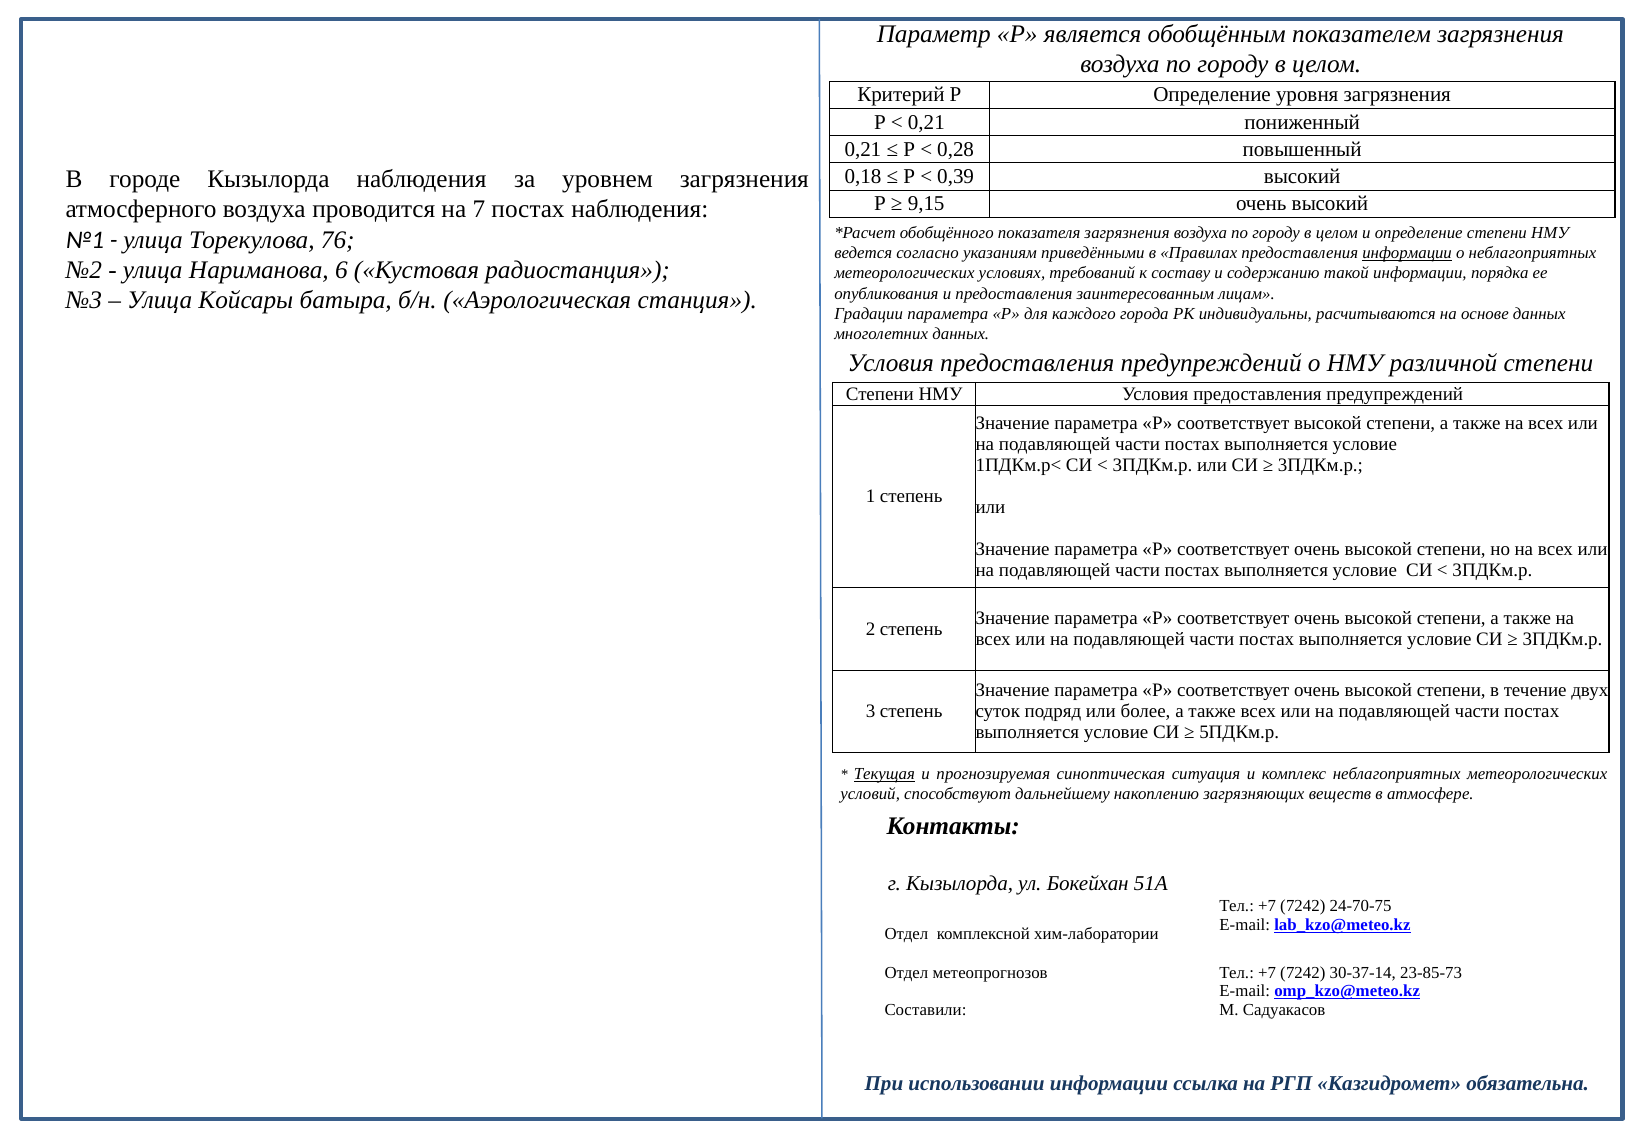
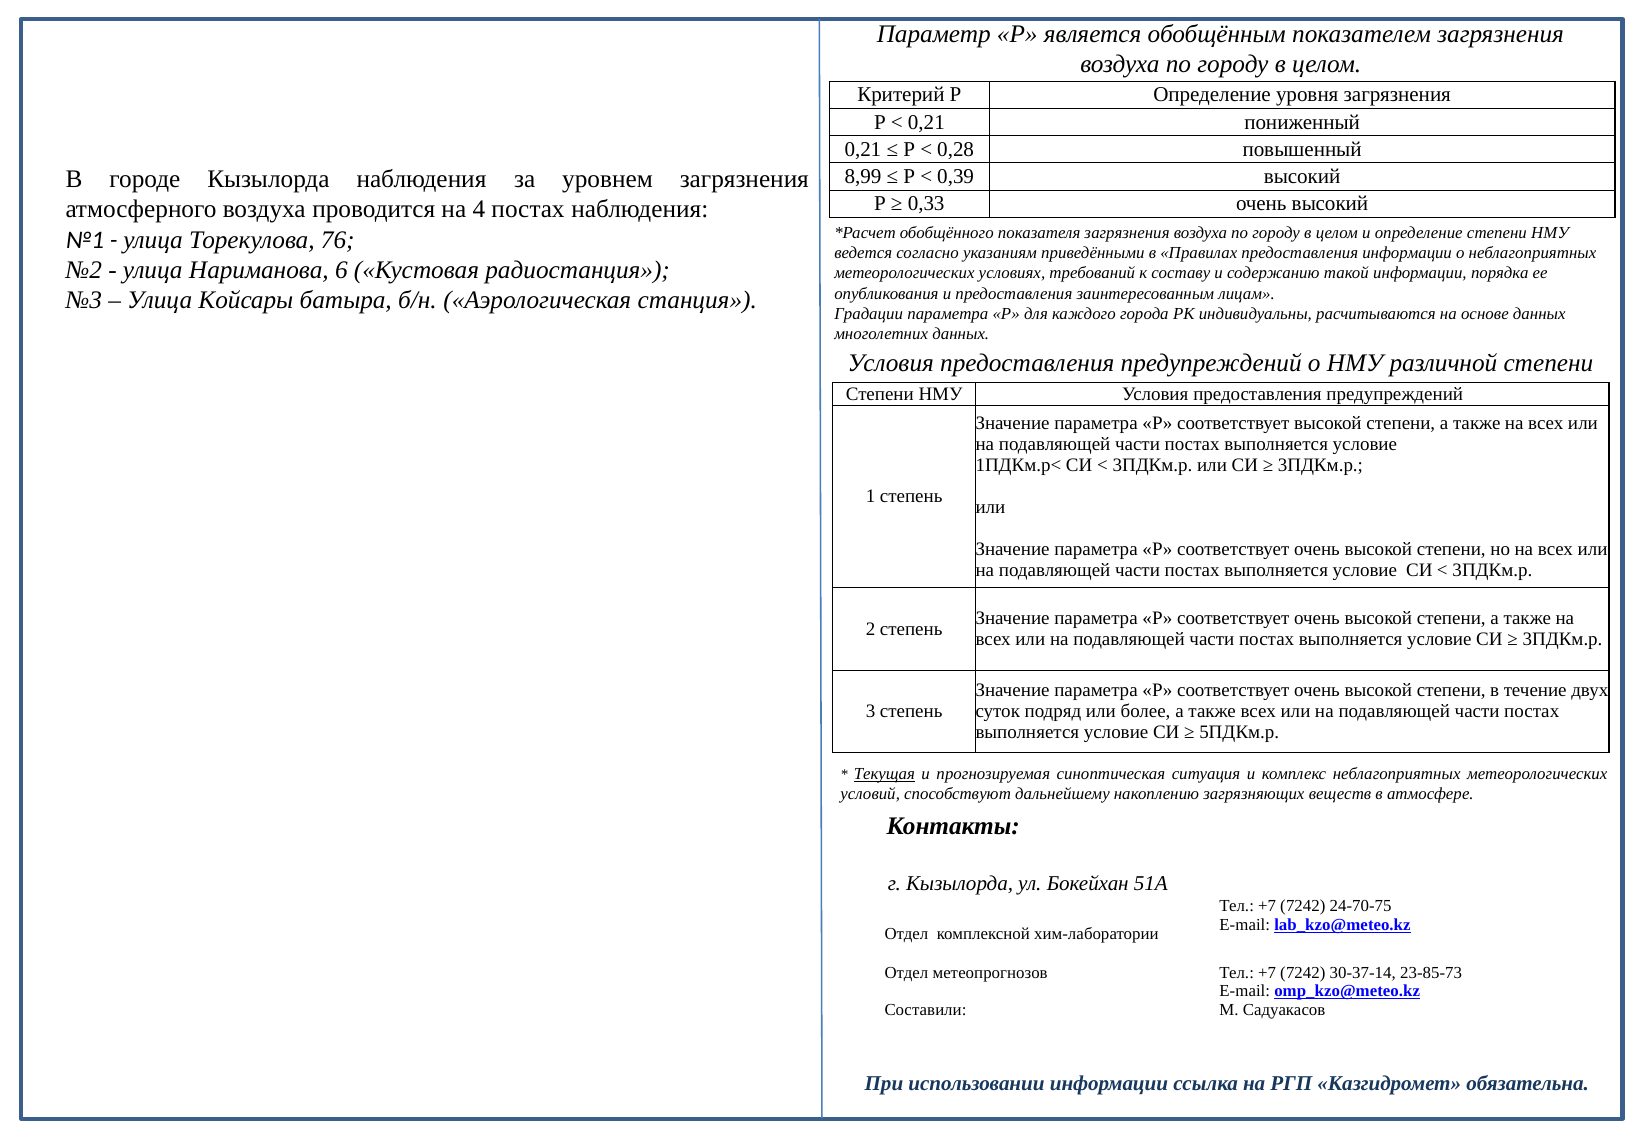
0,18: 0,18 -> 8,99 (863, 176)
9,15: 9,15 -> 0,33 (926, 203)
7: 7 -> 4 (479, 209)
информации underline: present -> none (1407, 253)
